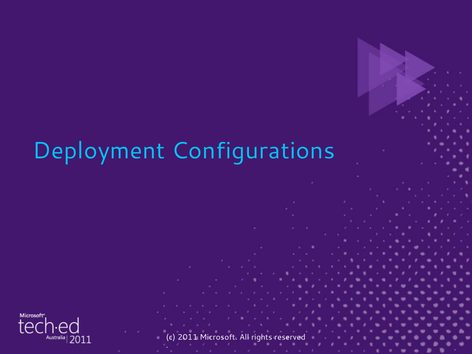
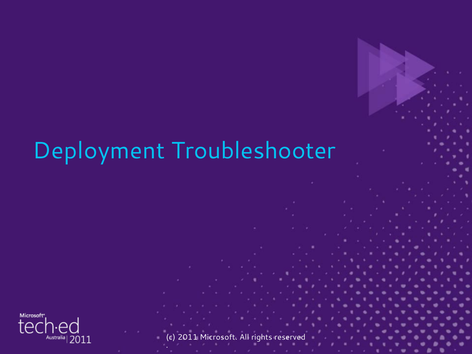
Configurations: Configurations -> Troubleshooter (254, 151)
